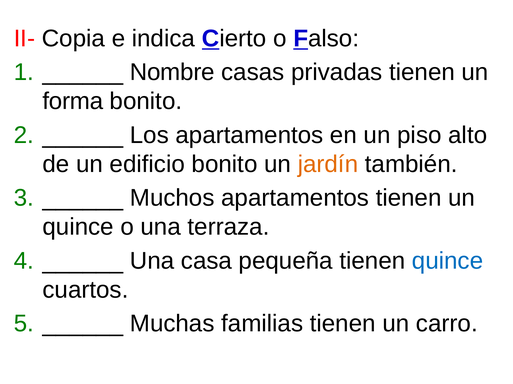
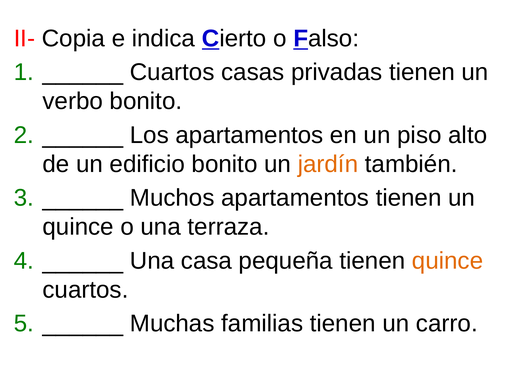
Nombre: Nombre -> Cuartos (172, 72)
forma: forma -> verbo (73, 101)
quince colour: blue -> orange (448, 261)
